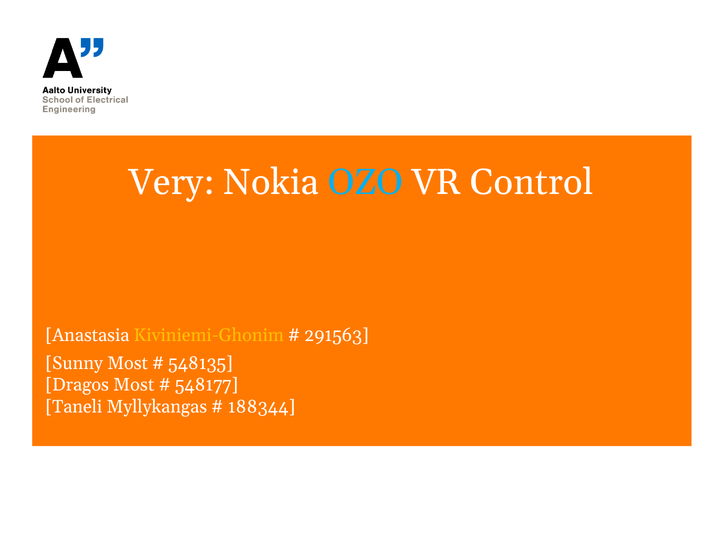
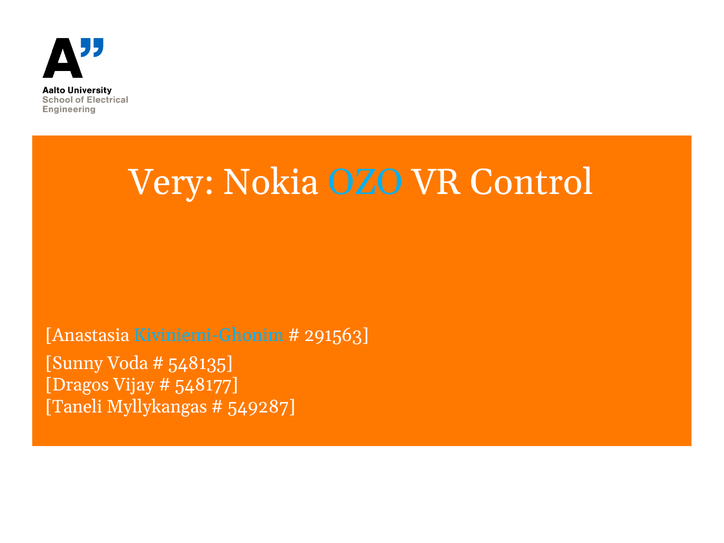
Kiviniemi-Ghonim colour: yellow -> light blue (209, 335)
Sunny Most: Most -> Voda (128, 363)
Dragos Most: Most -> Vijay (134, 385)
188344: 188344 -> 549287 (262, 407)
